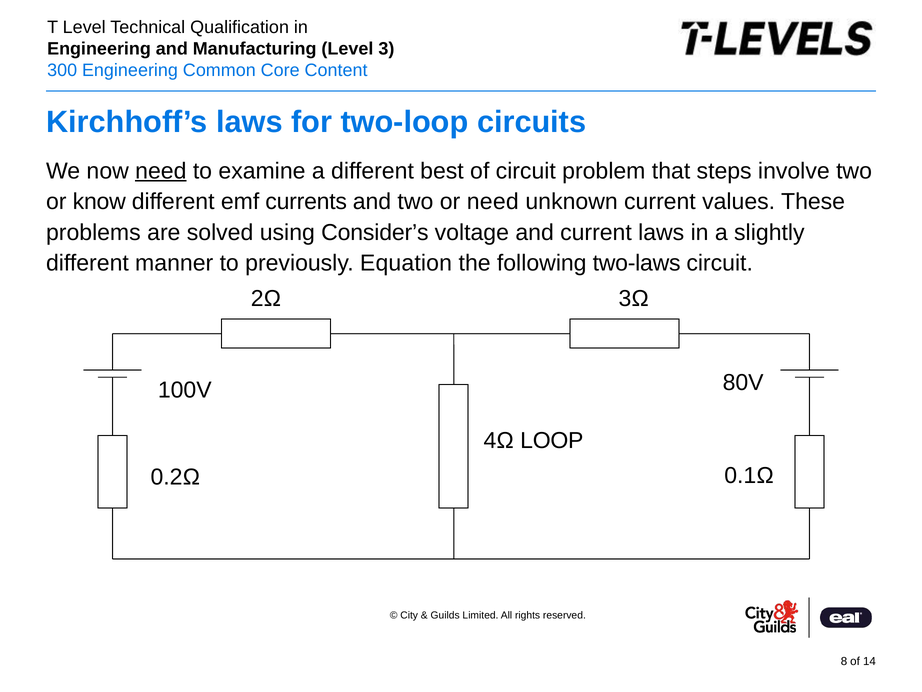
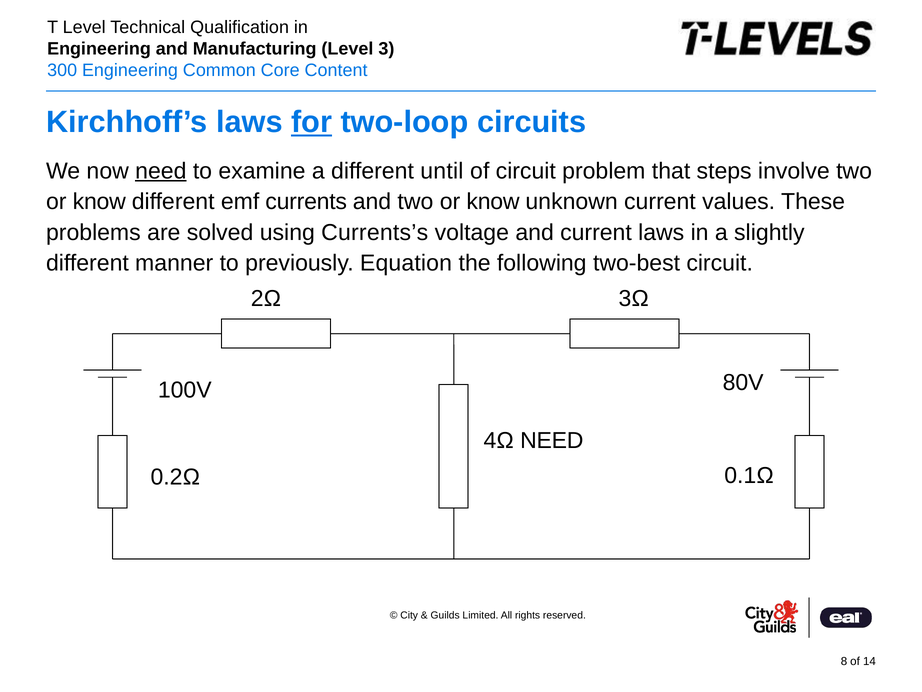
for underline: none -> present (312, 122)
best: best -> until (442, 171)
and two or need: need -> know (493, 202)
Consider’s: Consider’s -> Currents’s (375, 232)
two-laws: two-laws -> two-best (637, 263)
4Ω LOOP: LOOP -> NEED (552, 440)
